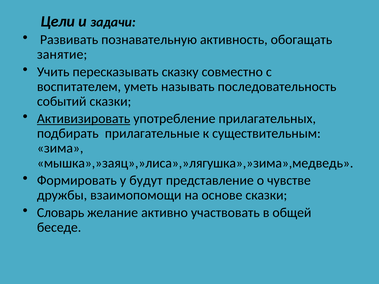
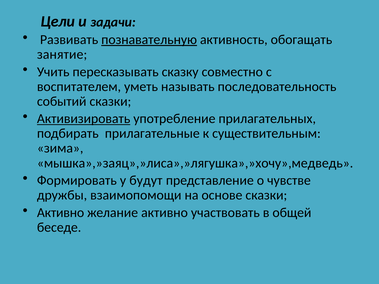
познавательную underline: none -> present (149, 40)
мышка»,»заяц»,»лиса»,»лягушка»,»зима»,медведь: мышка»,»заяц»,»лиса»,»лягушка»,»зима»,медведь -> мышка»,»заяц»,»лиса»,»лягушка»,»хочу»,медведь (195, 163)
Словарь: Словарь -> Активно (61, 213)
